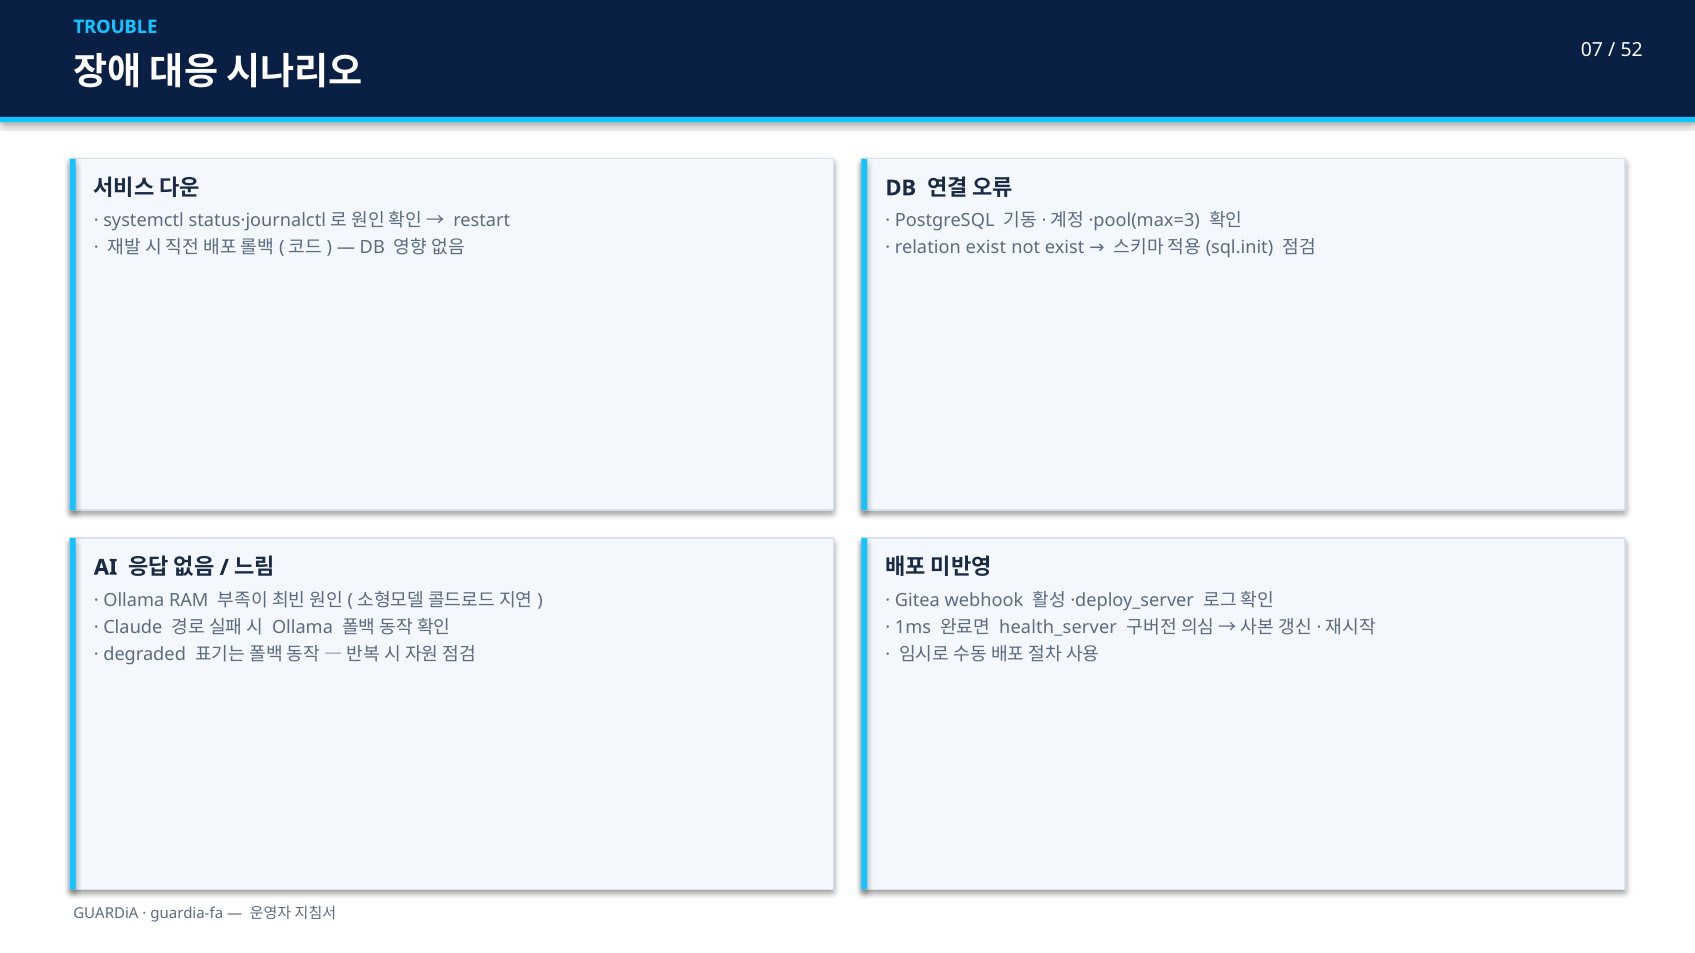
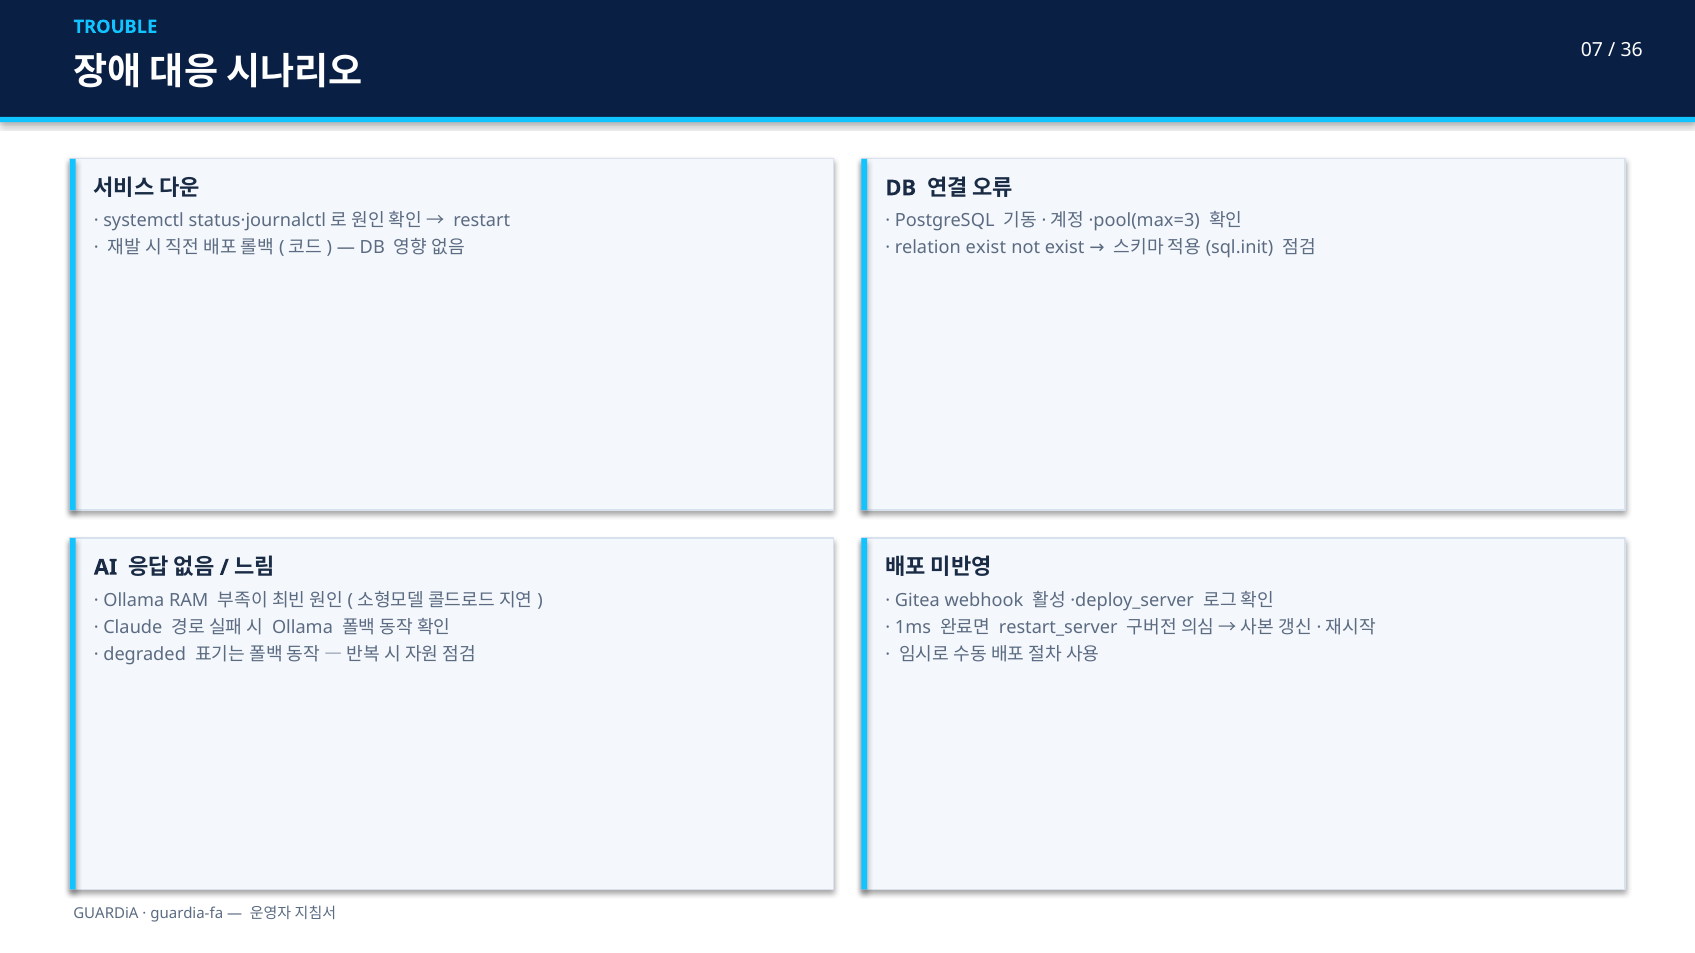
52: 52 -> 36 (1632, 50)
health_server: health_server -> restart_server (1058, 627)
